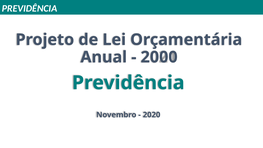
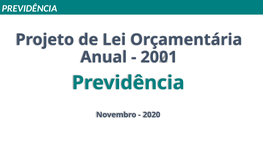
2000: 2000 -> 2001 (159, 57)
